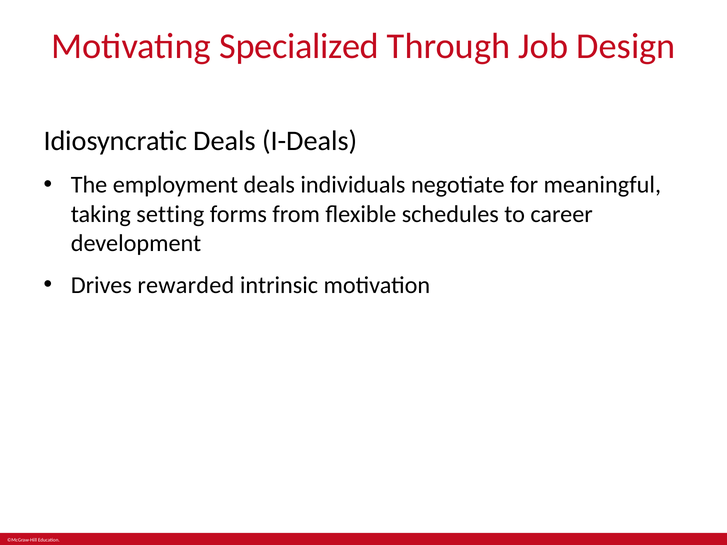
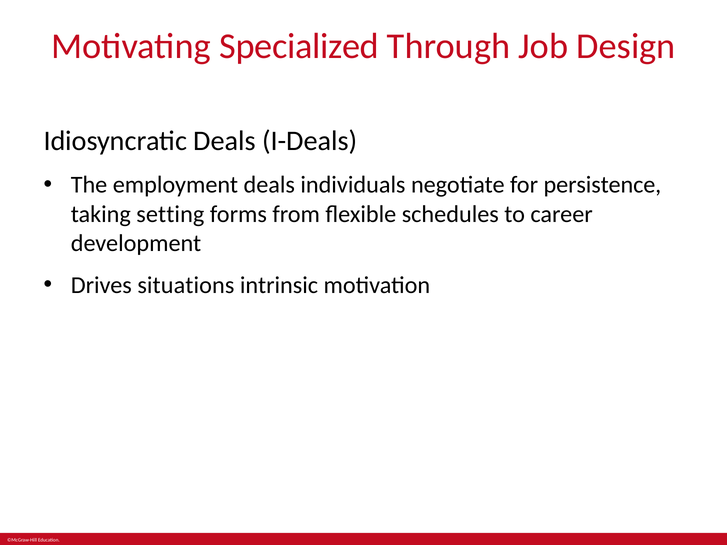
meaningful: meaningful -> persistence (602, 185)
rewarded: rewarded -> situations (186, 285)
